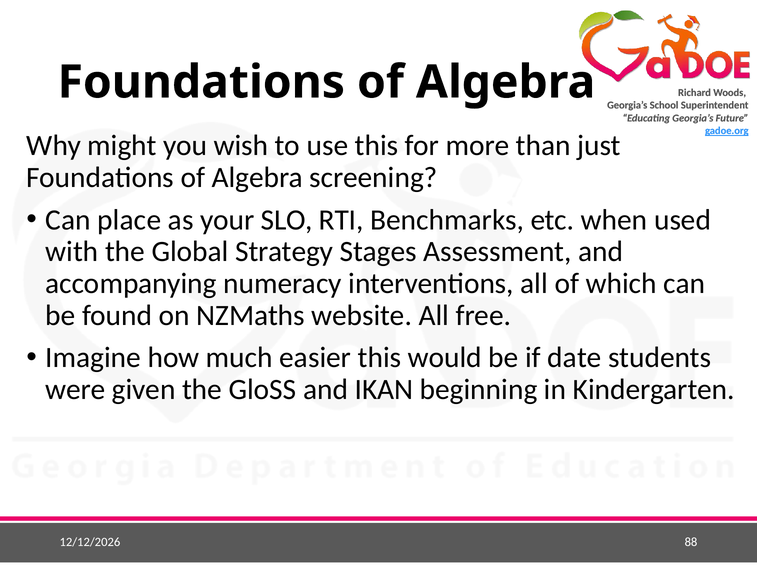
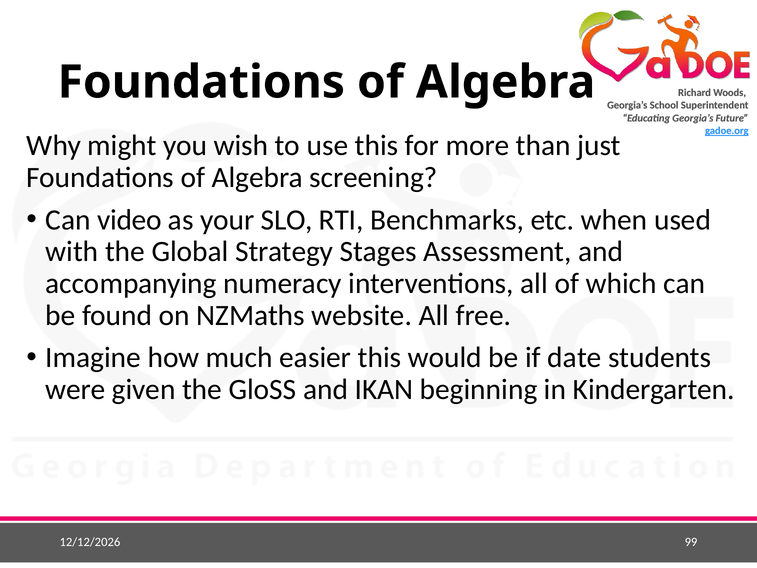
place: place -> video (129, 220)
88: 88 -> 99 (691, 542)
